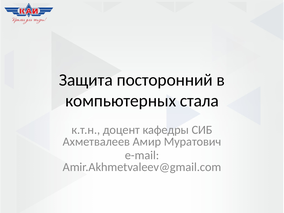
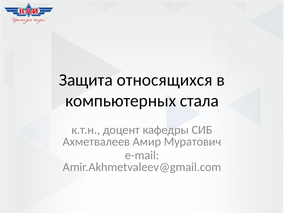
посторонний: посторонний -> относящихся (165, 80)
